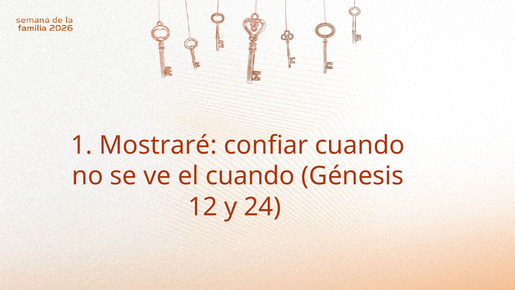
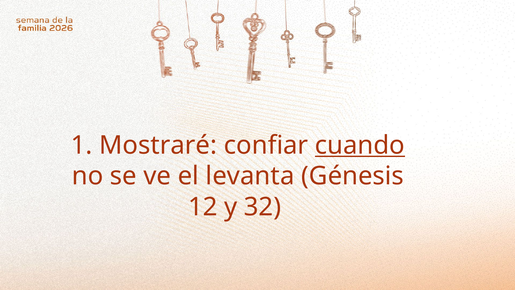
cuando underline: none -> present (360, 145)
el cuando: cuando -> levanta (250, 176)
24: 24 -> 32 (263, 207)
